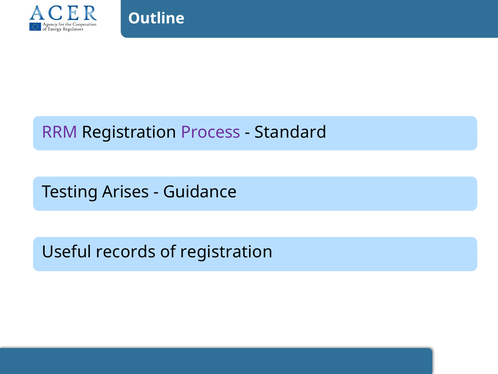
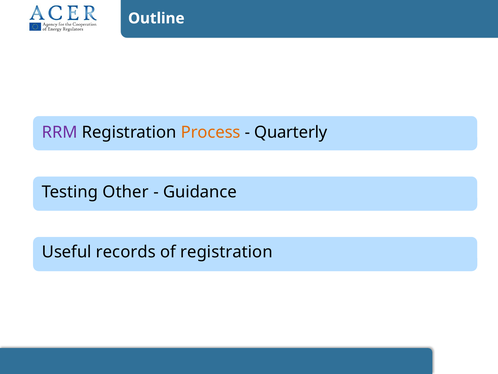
Process colour: purple -> orange (211, 132)
Standard: Standard -> Quarterly (291, 132)
Arises: Arises -> Other (126, 192)
